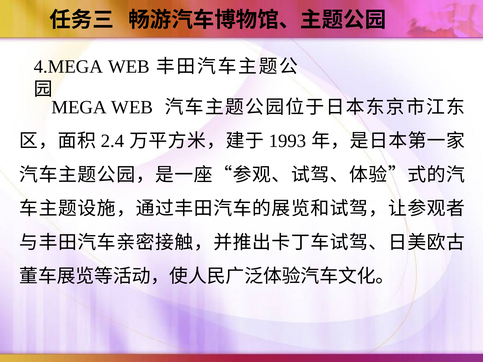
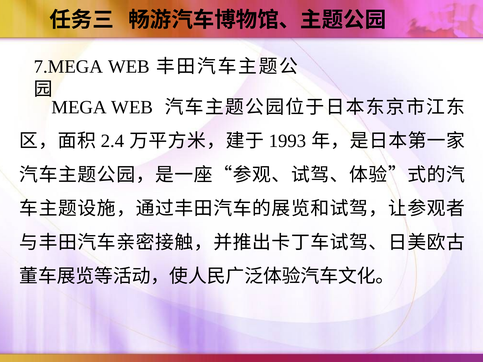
4.MEGA: 4.MEGA -> 7.MEGA (68, 67)
